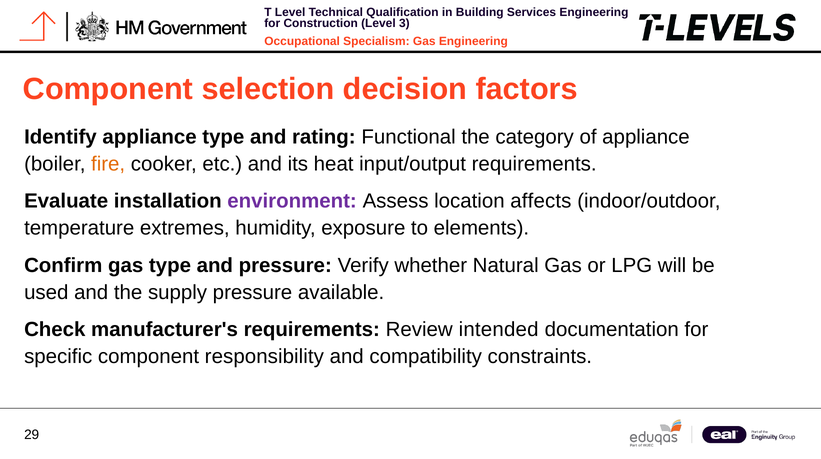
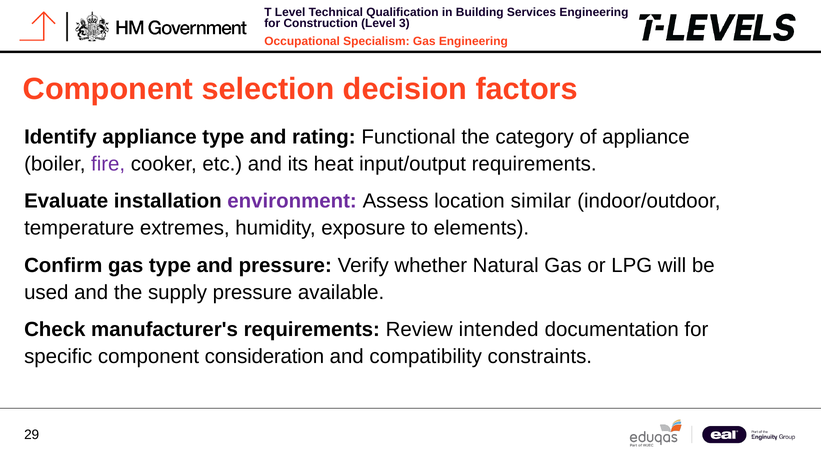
fire colour: orange -> purple (108, 164)
affects: affects -> similar (541, 201)
responsibility: responsibility -> consideration (264, 356)
